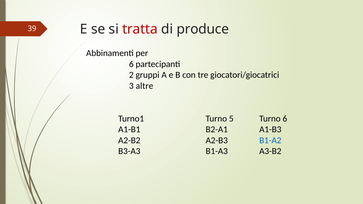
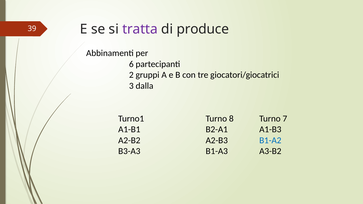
tratta colour: red -> purple (140, 29)
altre: altre -> dalla (145, 86)
5: 5 -> 8 (231, 119)
Turno 6: 6 -> 7 (285, 119)
